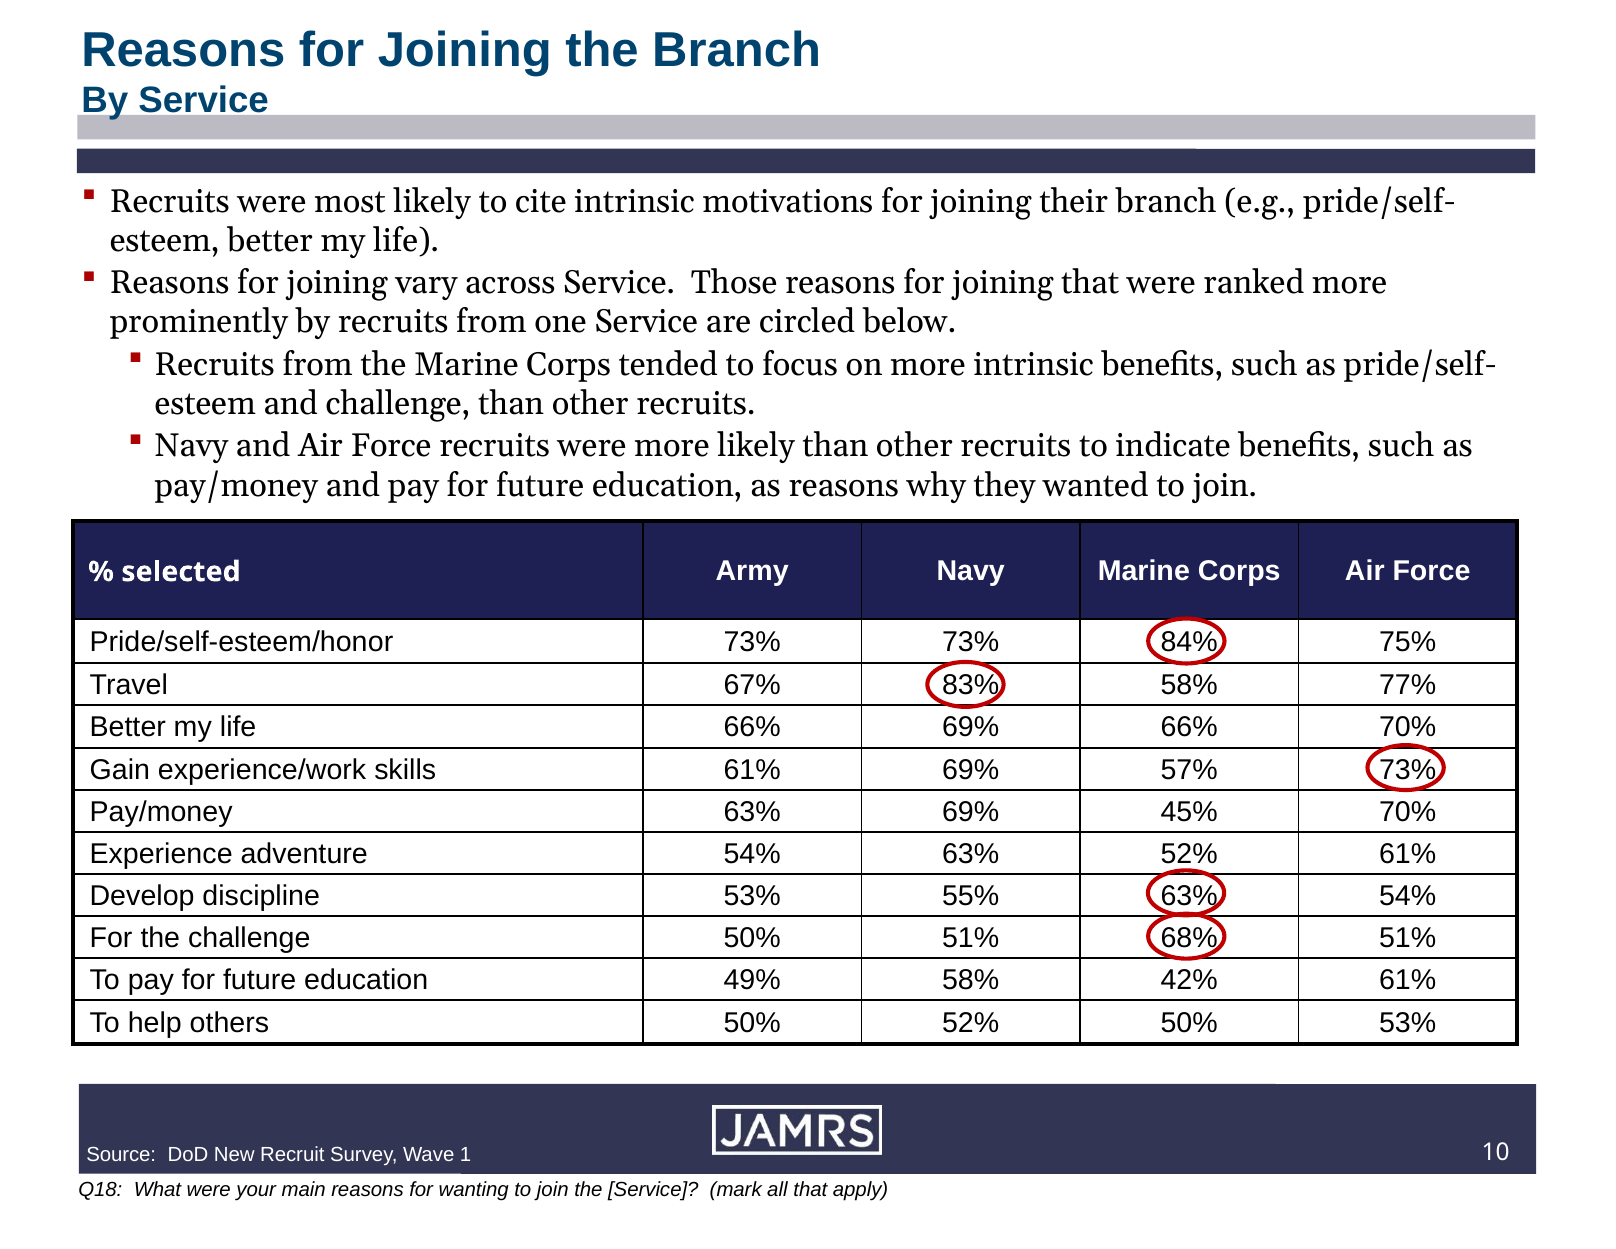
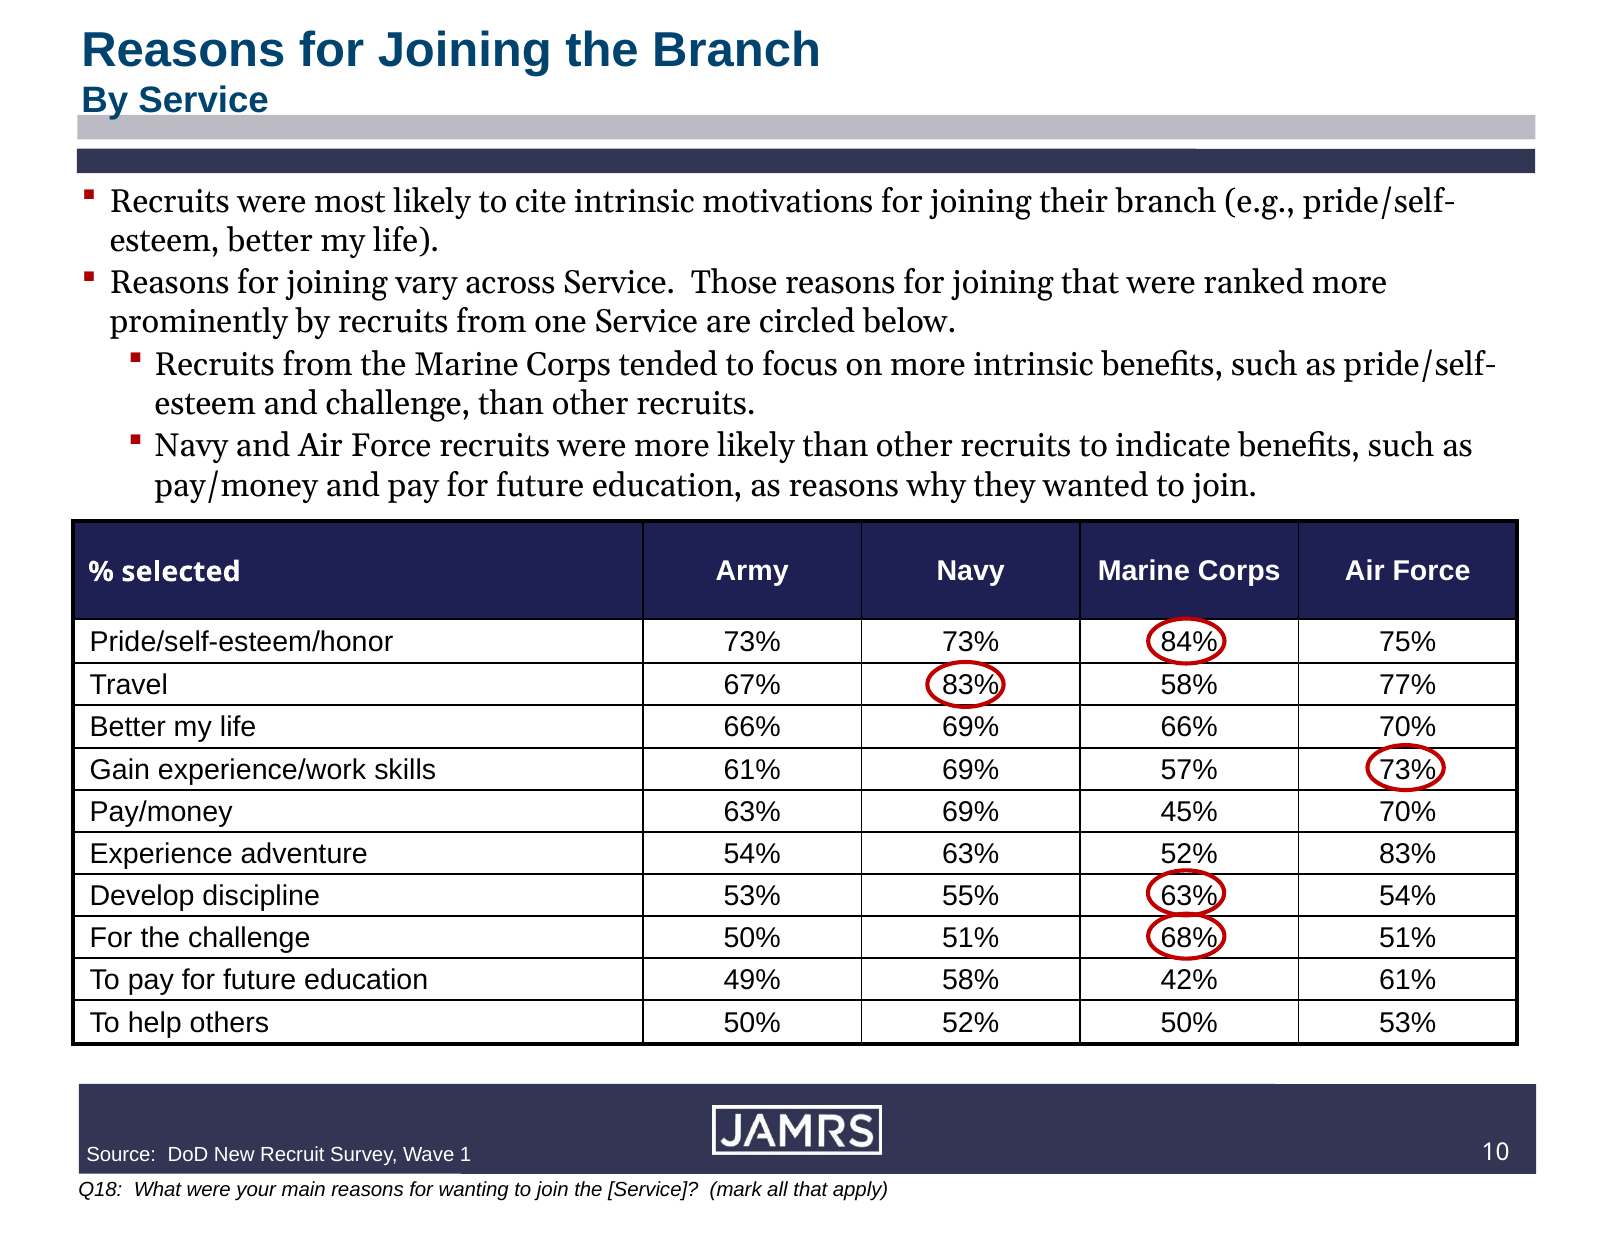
52% 61%: 61% -> 83% (1408, 854)
